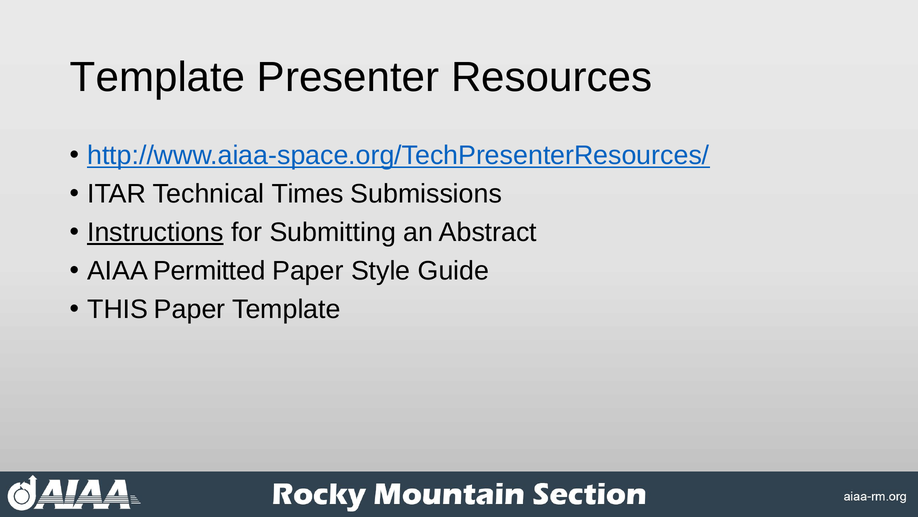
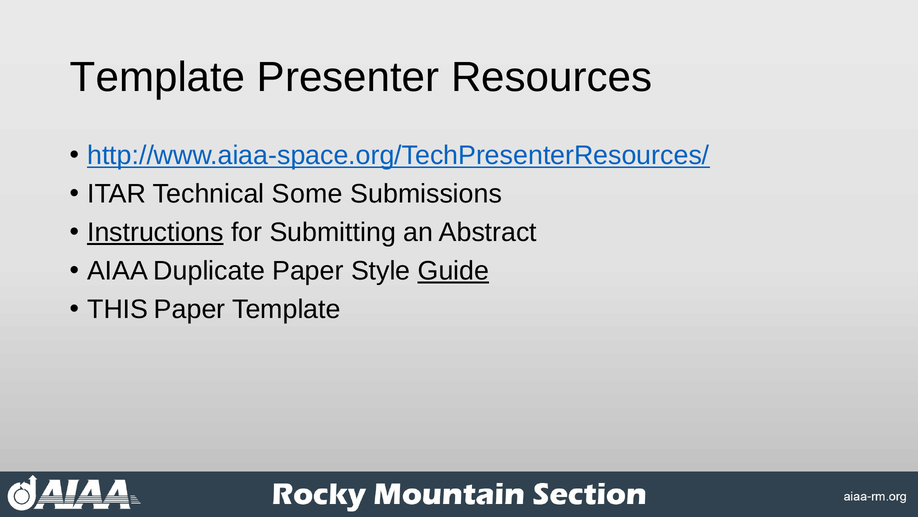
Times: Times -> Some (307, 194)
Permitted: Permitted -> Duplicate (209, 271)
Guide underline: none -> present (453, 271)
